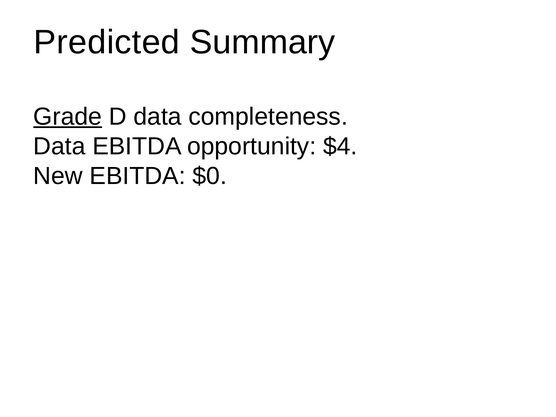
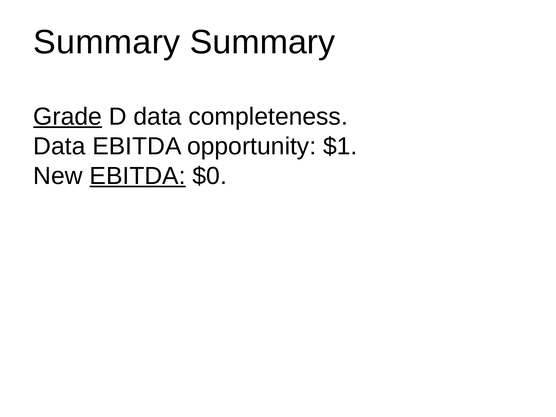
Predicted: Predicted -> Summary (107, 42)
$4: $4 -> $1 (340, 146)
EBITDA underline: none -> present (138, 176)
